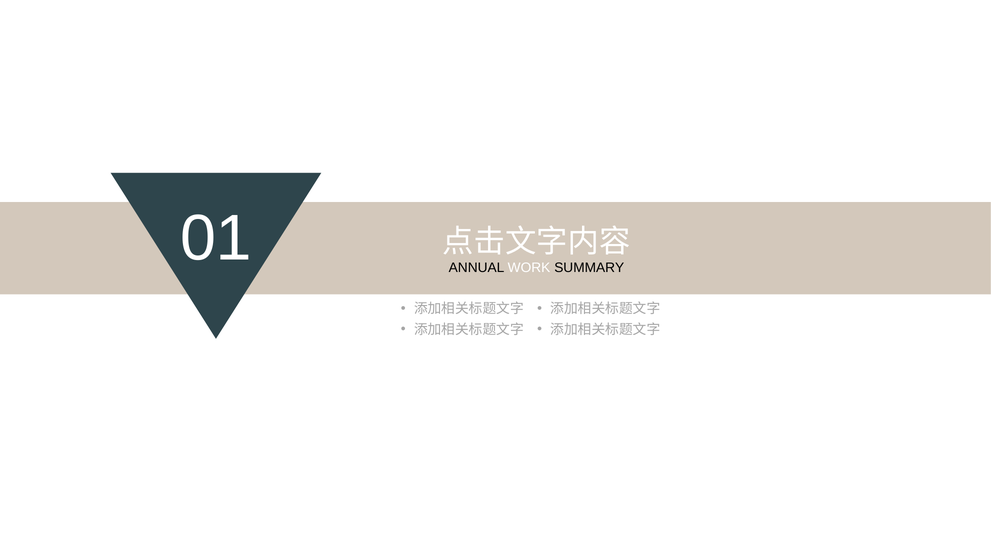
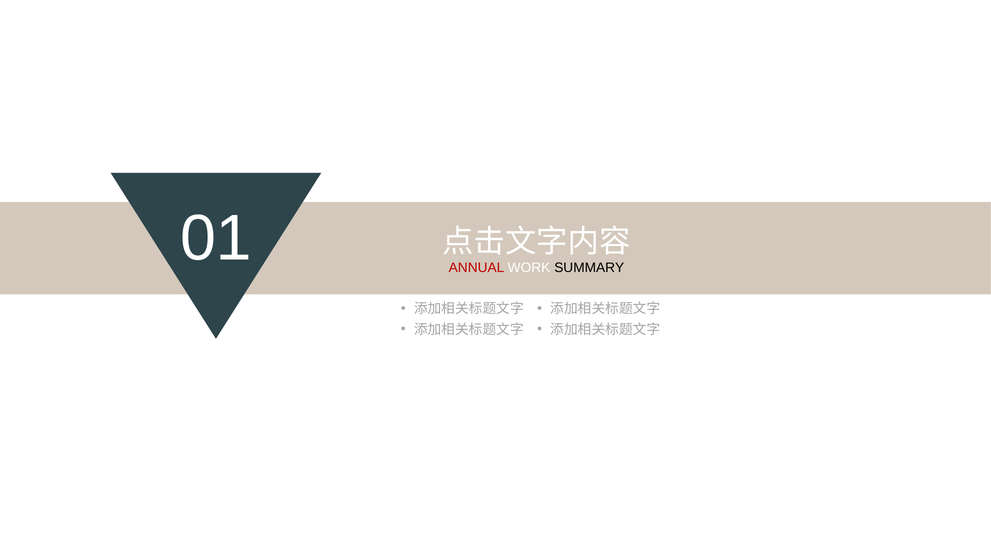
ANNUAL colour: black -> red (477, 267)
